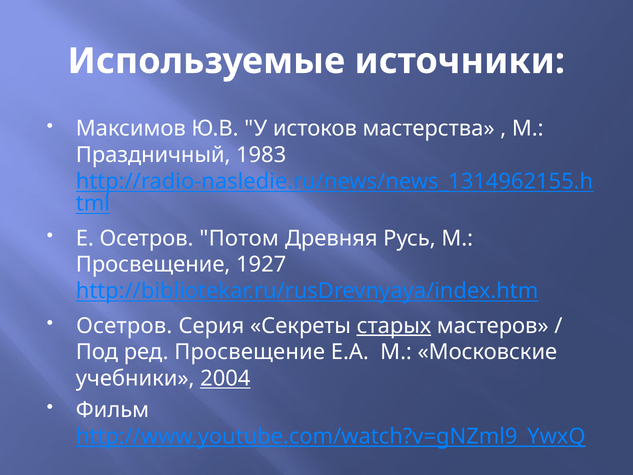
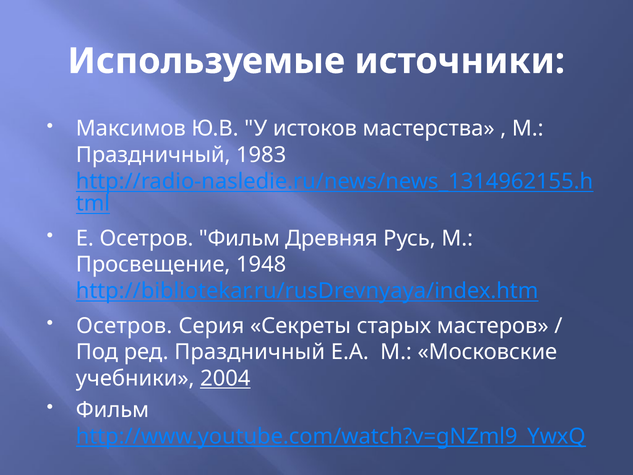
Осетров Потом: Потом -> Фильм (239, 238)
1927: 1927 -> 1948 (261, 264)
старых underline: present -> none (394, 326)
ред Просвещение: Просвещение -> Праздничный (250, 352)
